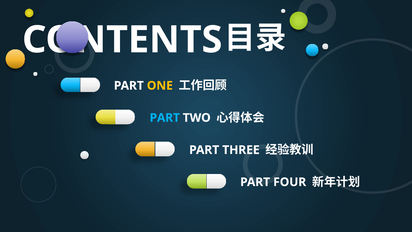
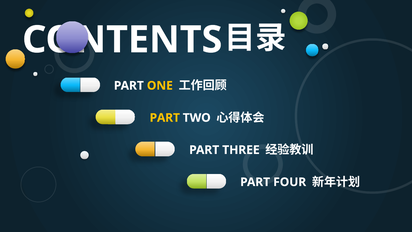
PART colour: light blue -> yellow (165, 118)
